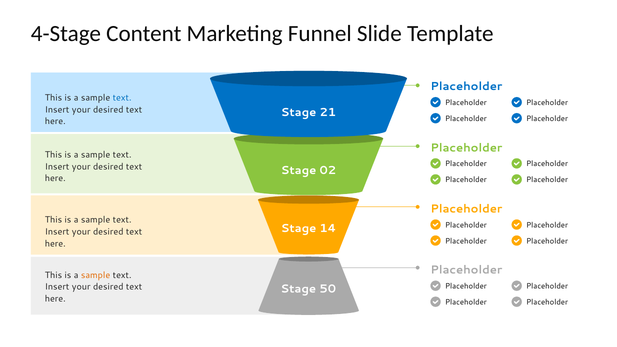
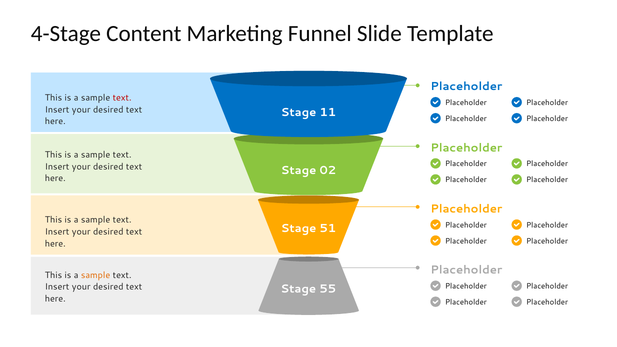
text colour: blue -> red (122, 98)
21: 21 -> 11 (328, 112)
14: 14 -> 51 (328, 229)
50: 50 -> 55 (328, 289)
